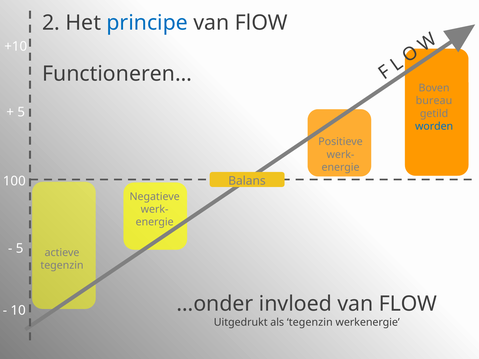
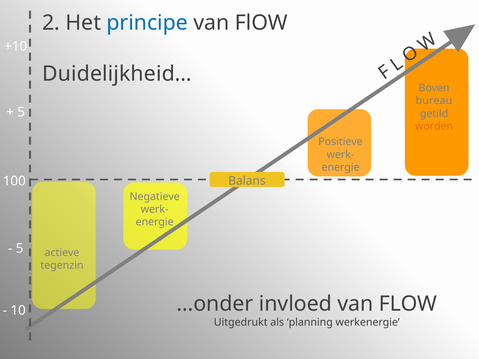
Functioneren…: Functioneren… -> Duidelijkheid… (117, 74)
worden colour: blue -> orange (434, 126)
als tegenzin: tegenzin -> planning (310, 322)
